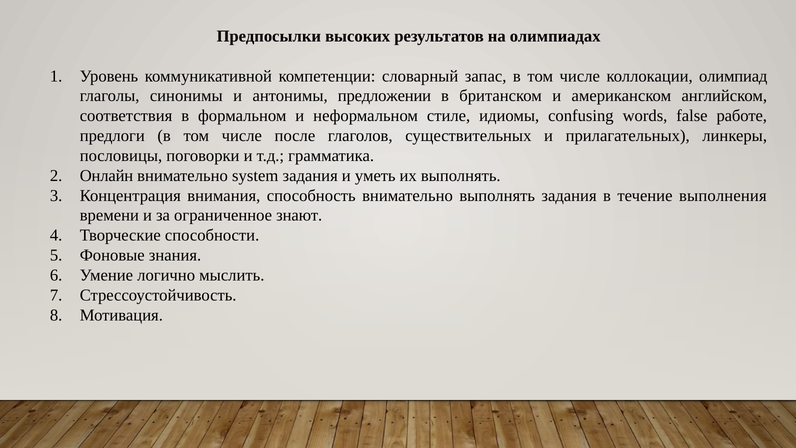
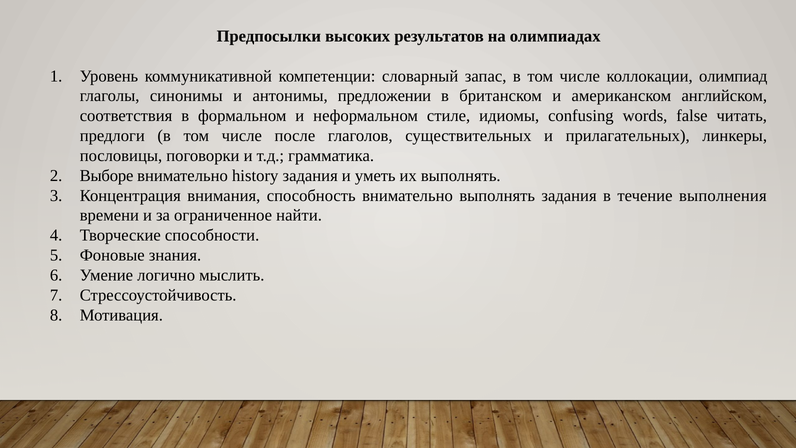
работе: работе -> читать (742, 116)
Онлайн: Онлайн -> Выборе (107, 176)
system: system -> history (255, 176)
знают: знают -> найти (299, 215)
